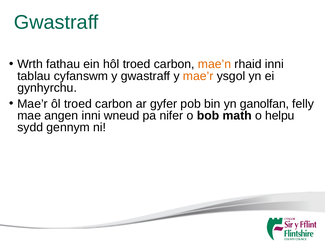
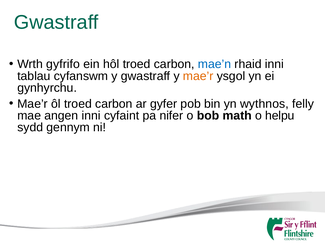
fathau: fathau -> gyfrifo (63, 64)
mae’n colour: orange -> blue (215, 64)
ganolfan: ganolfan -> wythnos (264, 104)
wneud: wneud -> cyfaint (122, 116)
